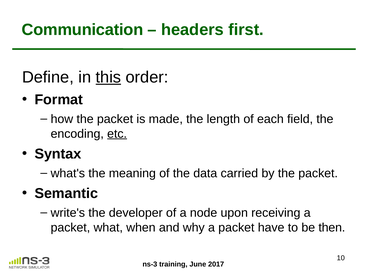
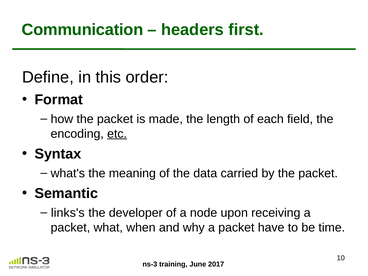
this underline: present -> none (108, 77)
write's: write's -> links's (68, 213)
then: then -> time (332, 228)
